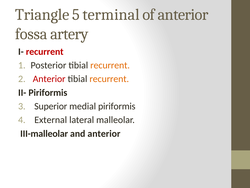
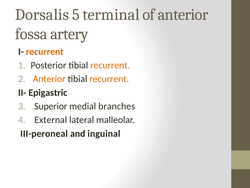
Triangle: Triangle -> Dorsalis (42, 15)
recurrent colour: red -> orange (45, 52)
Anterior colour: red -> orange (49, 79)
II- Piriformis: Piriformis -> Epigastric (48, 92)
medial piriformis: piriformis -> branches (117, 106)
III-malleolar: III-malleolar -> III-peroneal (44, 133)
and anterior: anterior -> inguinal (104, 133)
